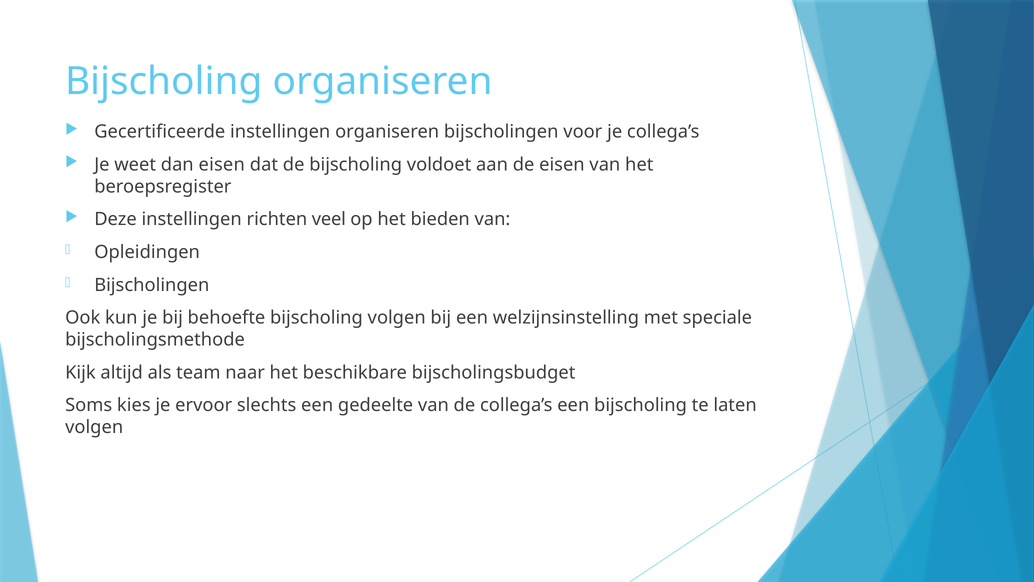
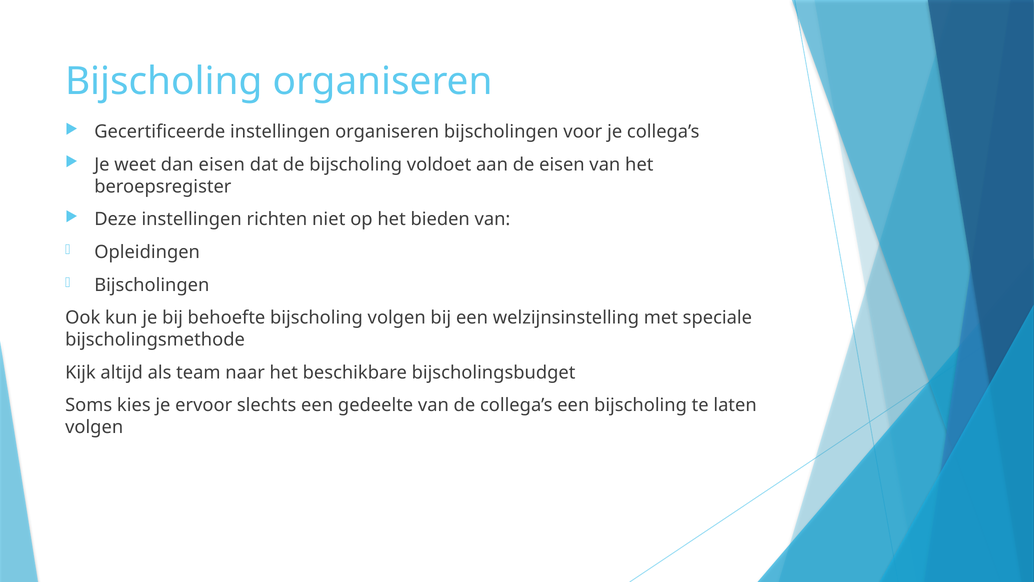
veel: veel -> niet (329, 219)
